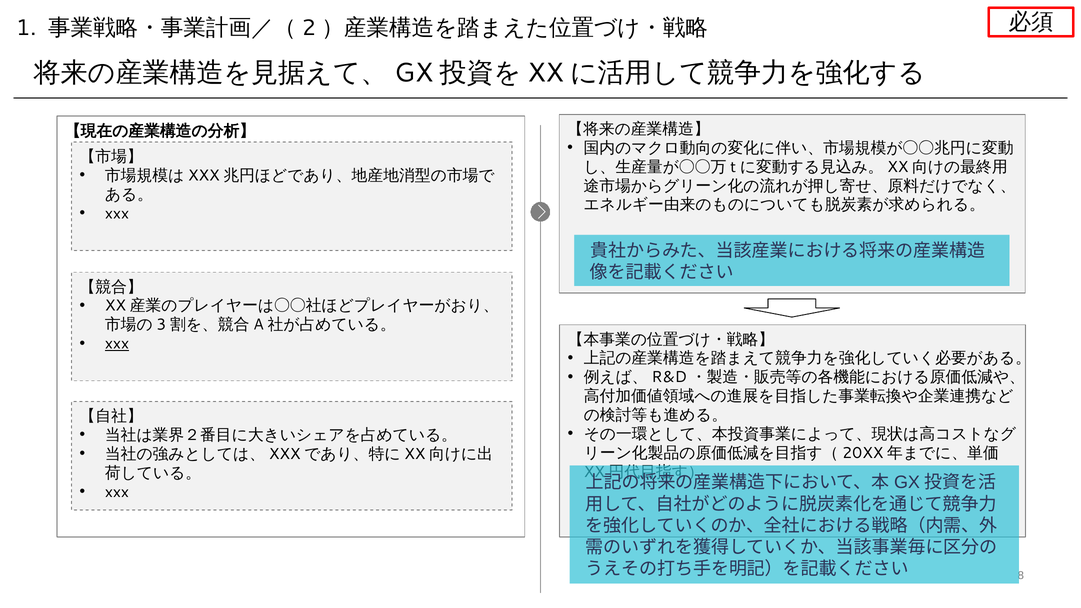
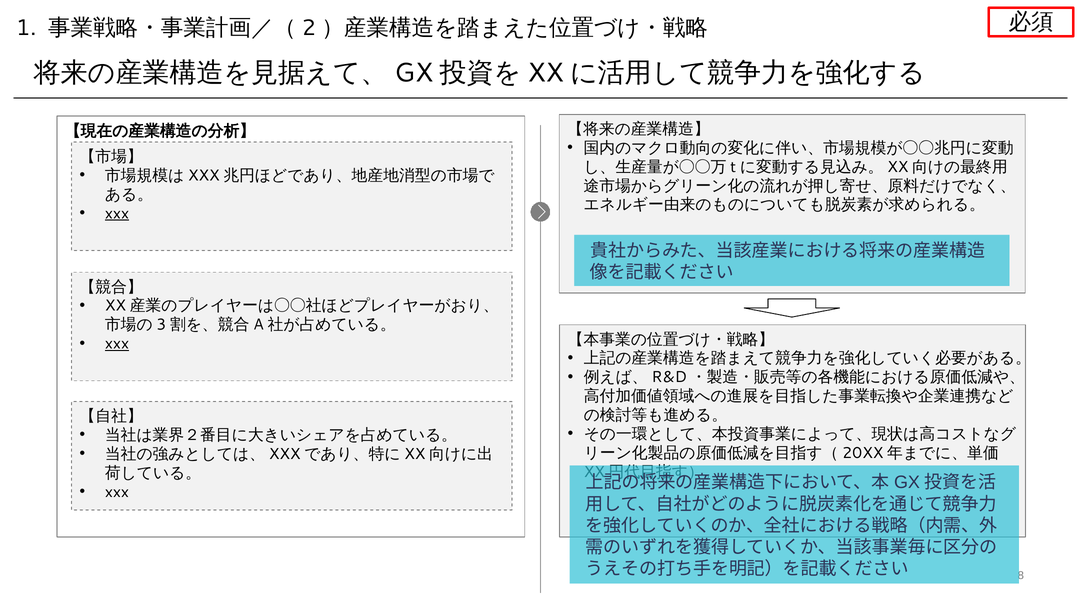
xxx underline: none -> present (117, 213)
